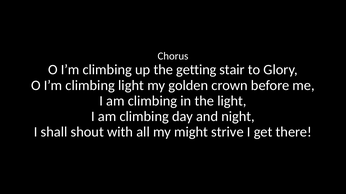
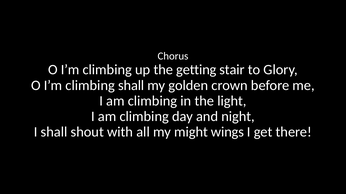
climbing light: light -> shall (131, 86)
strive: strive -> wings (227, 132)
